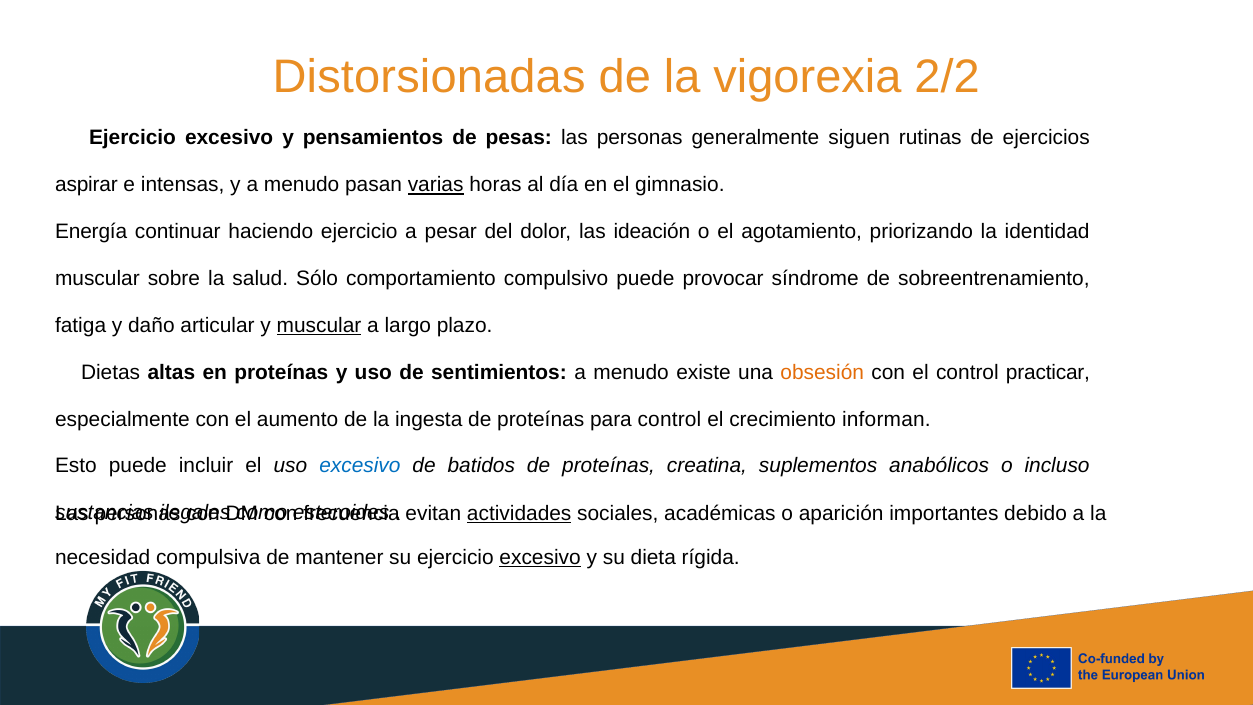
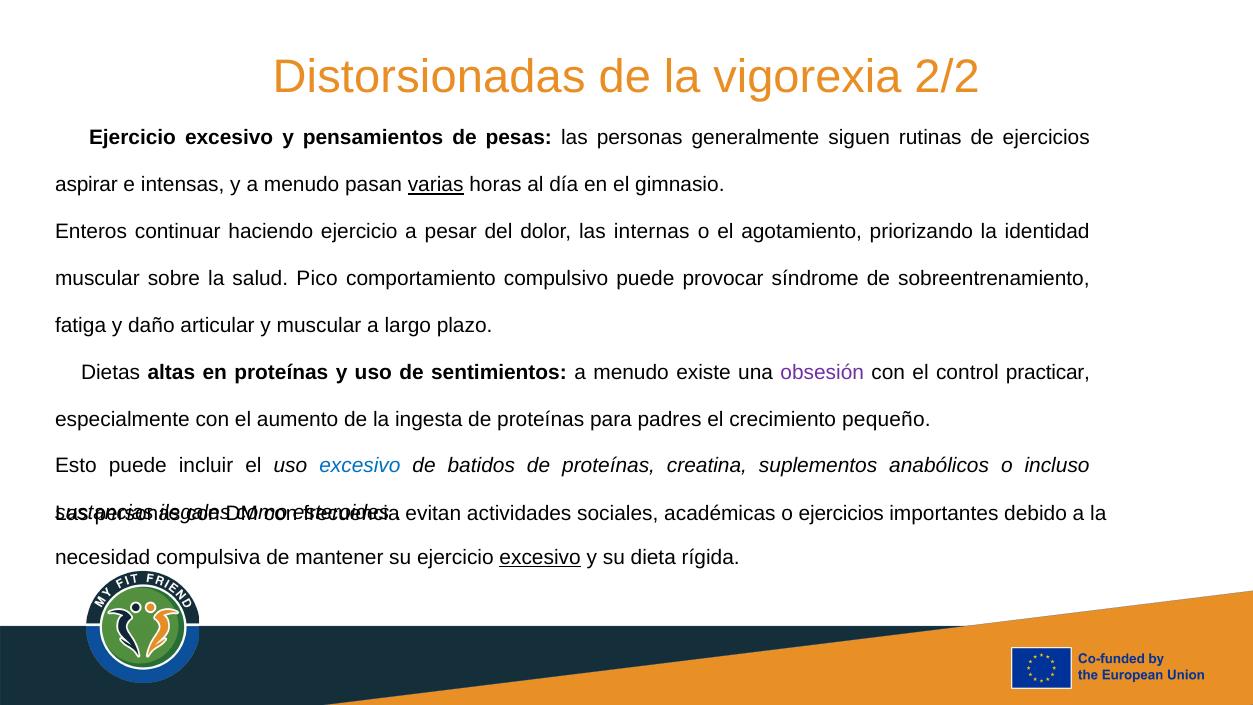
Energía: Energía -> Enteros (91, 232)
ideación: ideación -> internas (652, 232)
Sólo: Sólo -> Pico (317, 279)
muscular underline: present -> none (319, 325)
obsesión colour: orange -> purple (822, 372)
para control: control -> padres (670, 419)
informan: informan -> pequeño (886, 419)
actividades underline: present -> none (519, 514)
o aparición: aparición -> ejercicios (841, 514)
